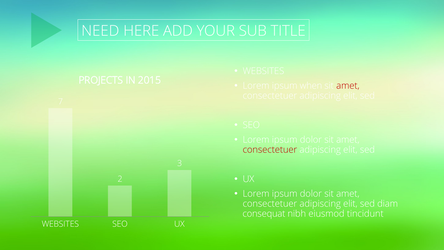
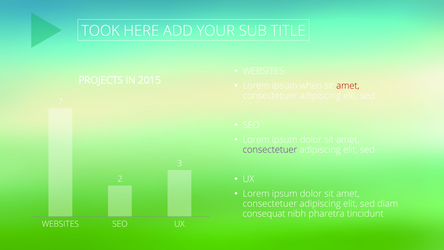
NEED: NEED -> TOOK (100, 31)
consectetuer colour: red -> purple (270, 150)
eiusmod: eiusmod -> pharetra (326, 214)
